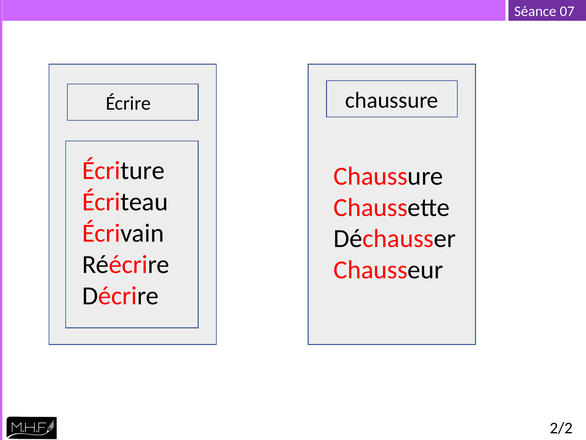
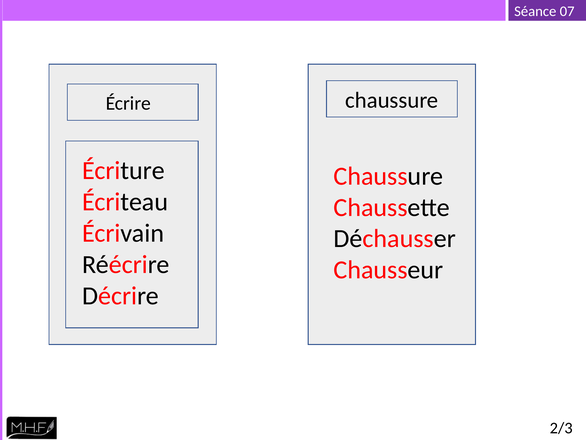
2/2: 2/2 -> 2/3 (561, 428)
